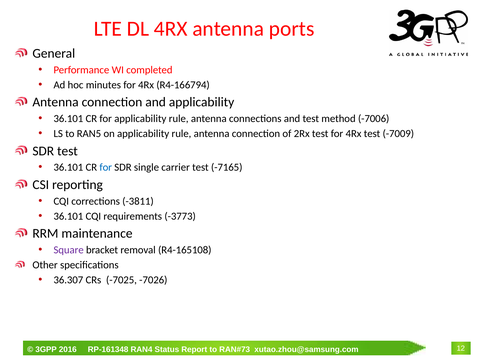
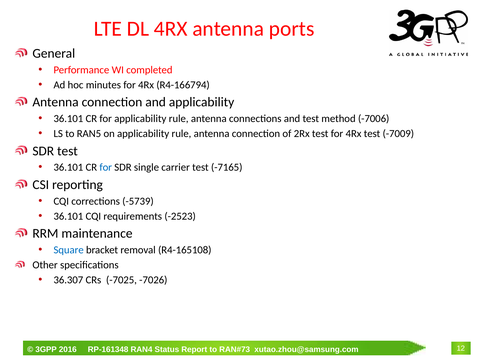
-3811: -3811 -> -5739 (138, 201)
-3773: -3773 -> -2523 (180, 216)
Square colour: purple -> blue (69, 250)
